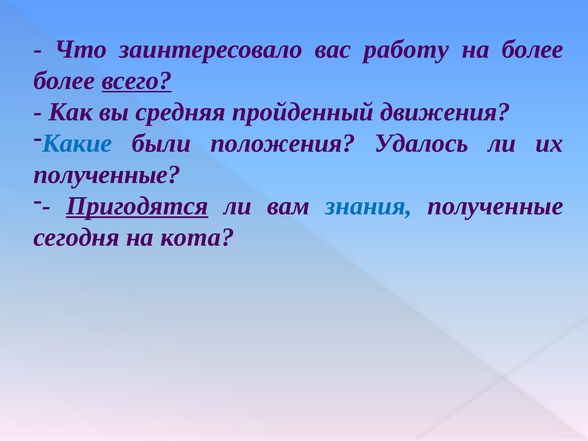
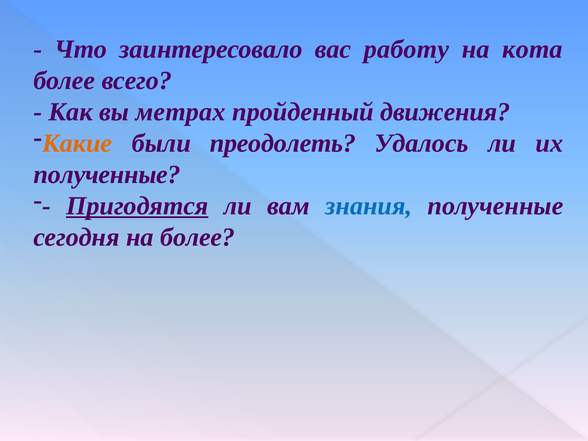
на более: более -> кота (532, 49)
всего underline: present -> none (137, 80)
средняя: средняя -> метрах (180, 112)
Какие colour: blue -> orange (77, 143)
положения: положения -> преодолеть (283, 143)
на кота: кота -> более (198, 237)
